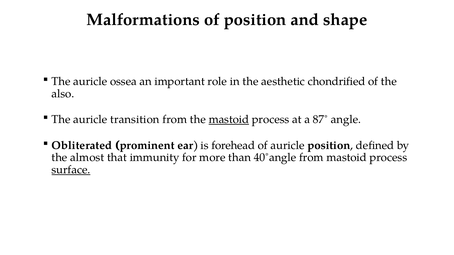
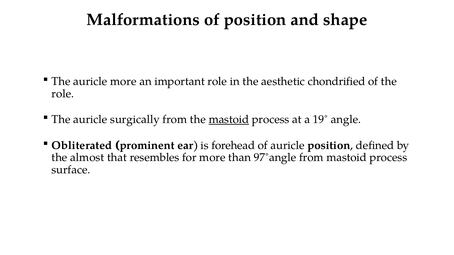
auricle ossea: ossea -> more (123, 82)
also: also -> role (63, 94)
transition: transition -> surgically (135, 120)
87˚: 87˚ -> 19˚ (321, 120)
immunity: immunity -> resembles (155, 158)
40˚angle: 40˚angle -> 97˚angle (275, 158)
surface underline: present -> none (71, 170)
